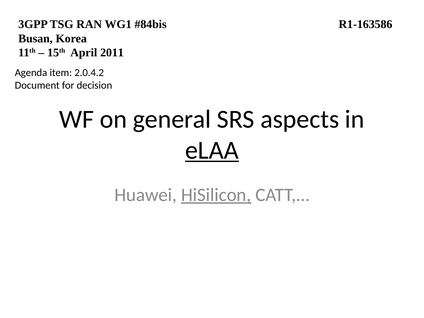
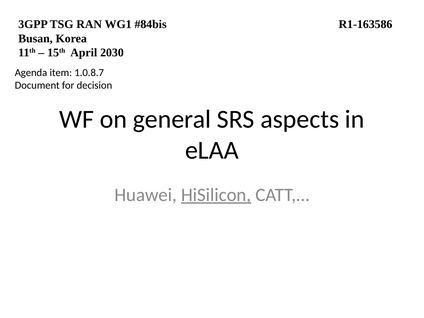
2011: 2011 -> 2030 (112, 53)
2.0.4.2: 2.0.4.2 -> 1.0.8.7 (89, 73)
eLAA underline: present -> none (212, 150)
